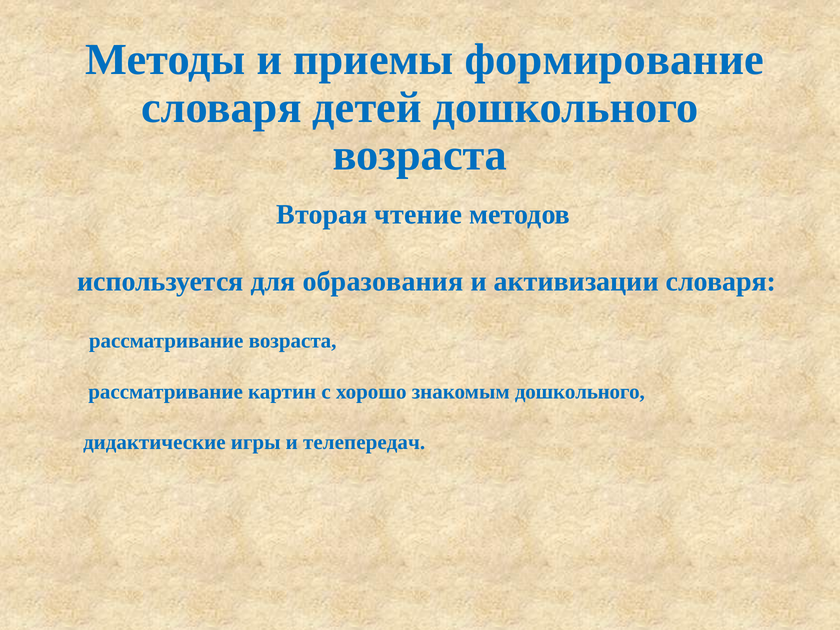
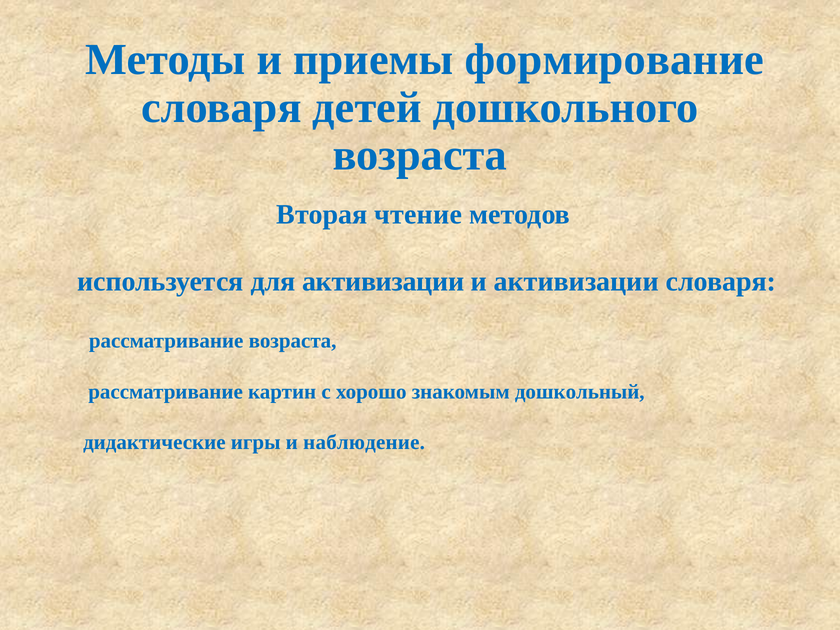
для образования: образования -> активизации (383, 282)
знакомым дошкольного: дошкольного -> дошкольный (580, 392)
телепередач: телепередач -> наблюдение (364, 442)
